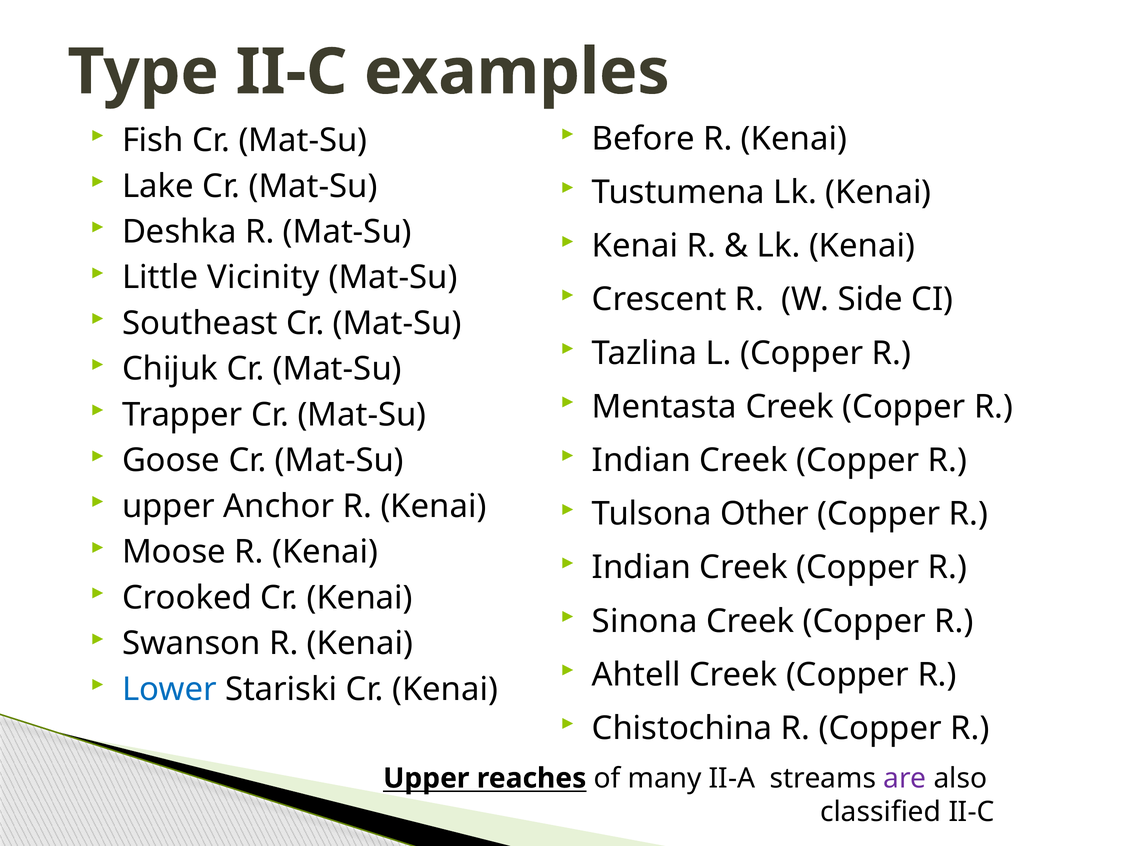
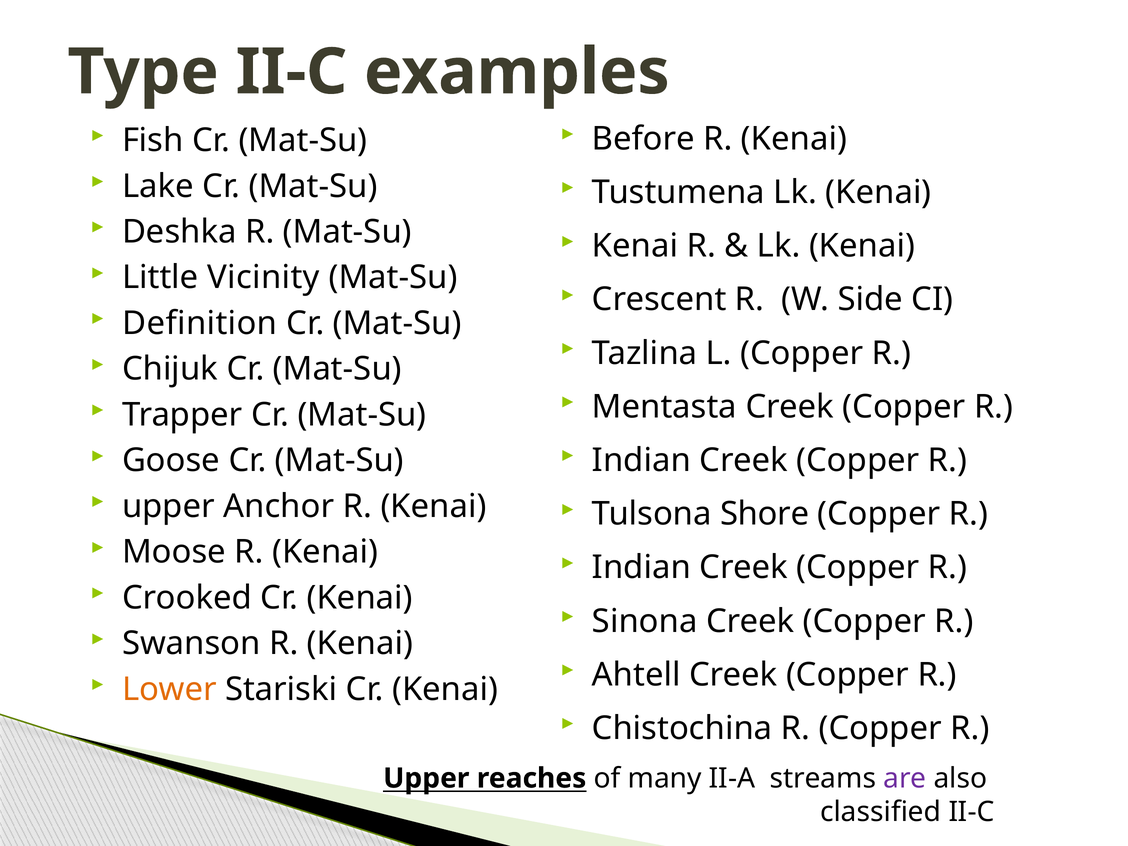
Southeast: Southeast -> Definition (200, 323)
Other: Other -> Shore (765, 514)
Lower colour: blue -> orange (169, 689)
